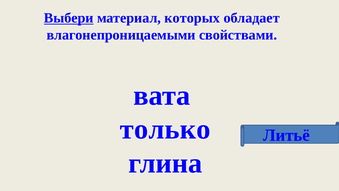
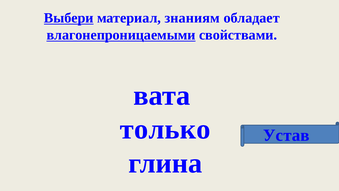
которых: которых -> знаниям (192, 18)
влагонепроницаемыми underline: none -> present (121, 35)
Литьё: Литьё -> Устав (286, 135)
